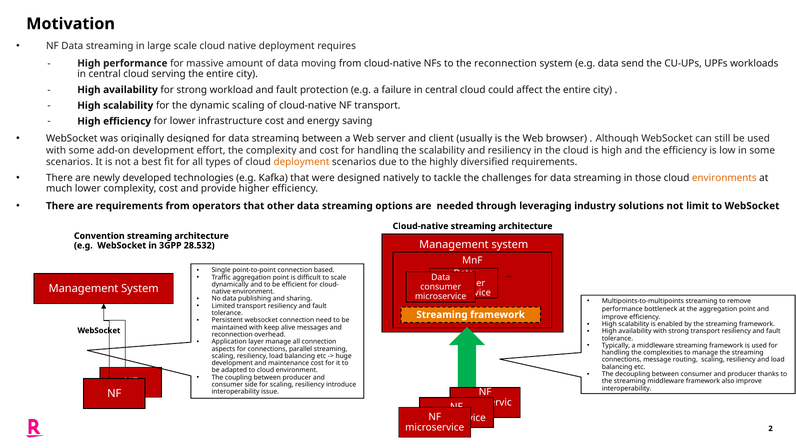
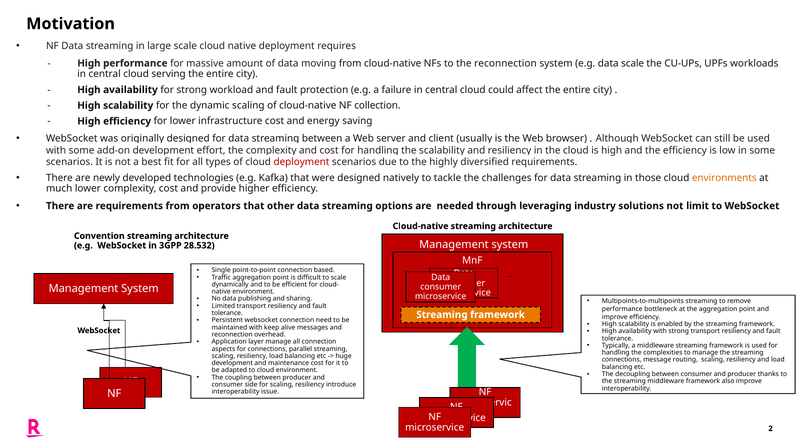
data send: send -> scale (633, 63)
NF transport: transport -> collection (377, 105)
deployment colour: orange -> red (301, 162)
